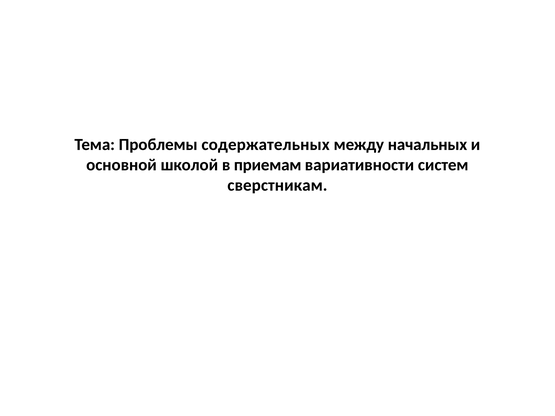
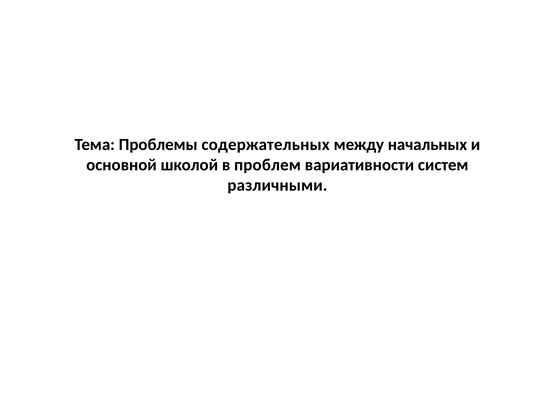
приемам: приемам -> проблем (267, 165)
сверстникам: сверстникам -> различными (277, 185)
